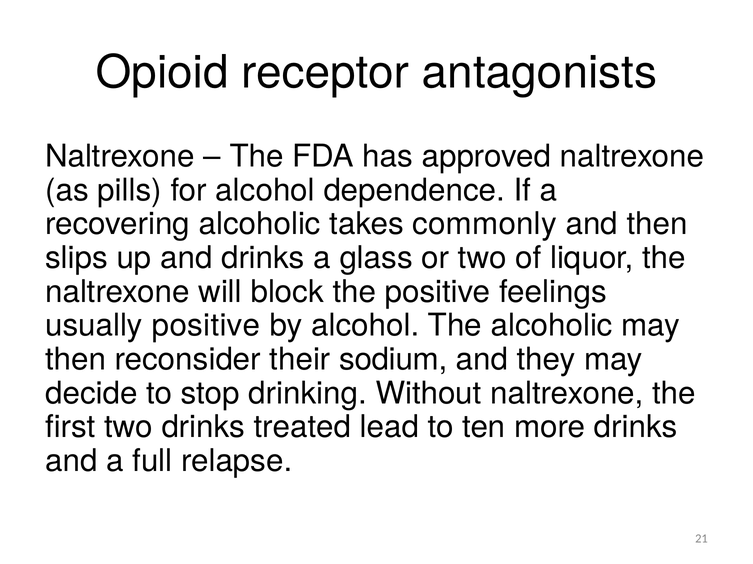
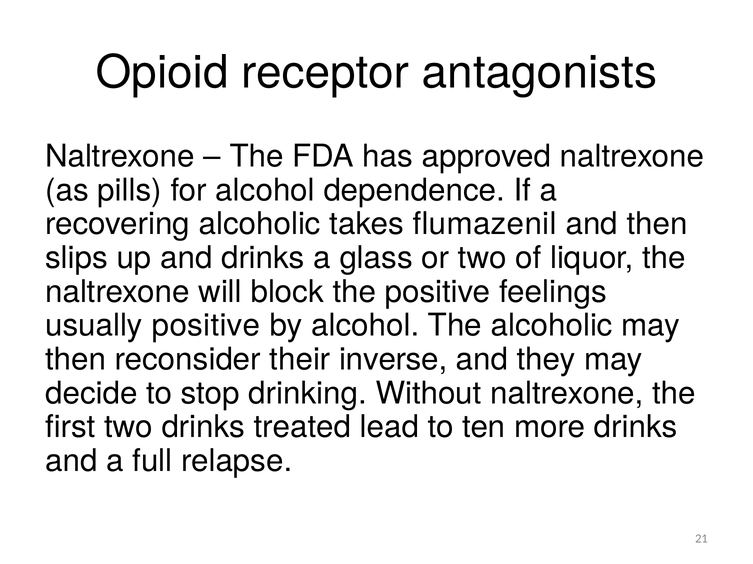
commonly: commonly -> flumazenil (485, 224)
sodium: sodium -> inverse (393, 360)
